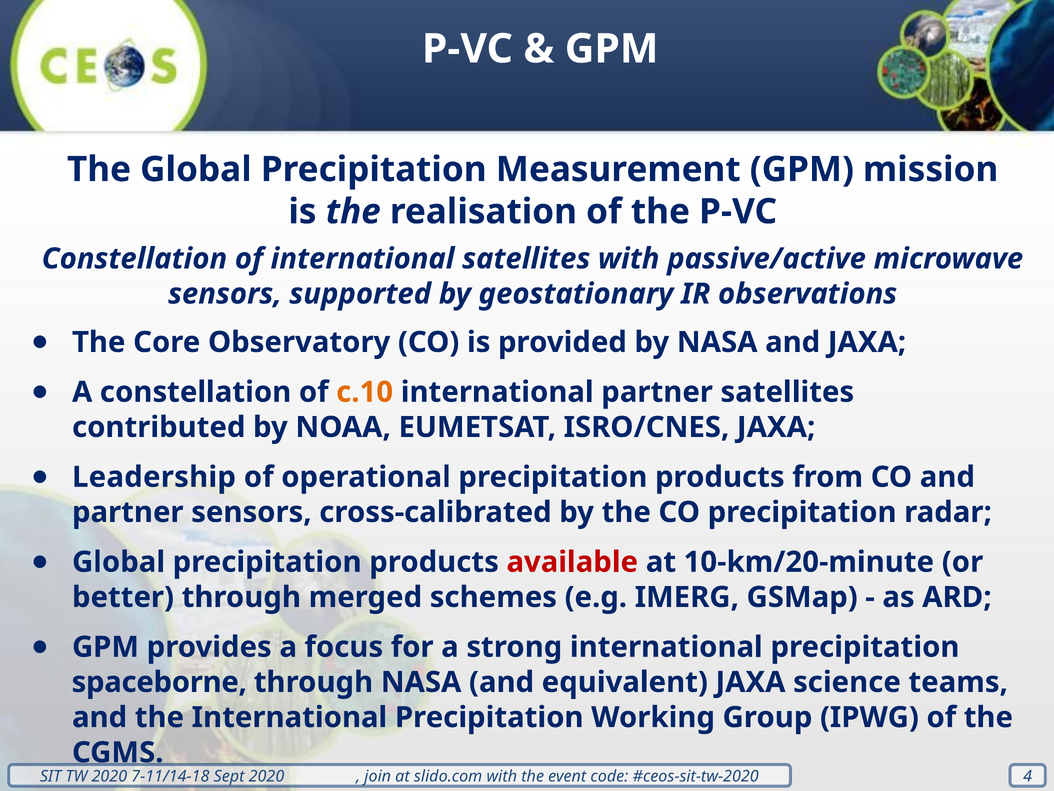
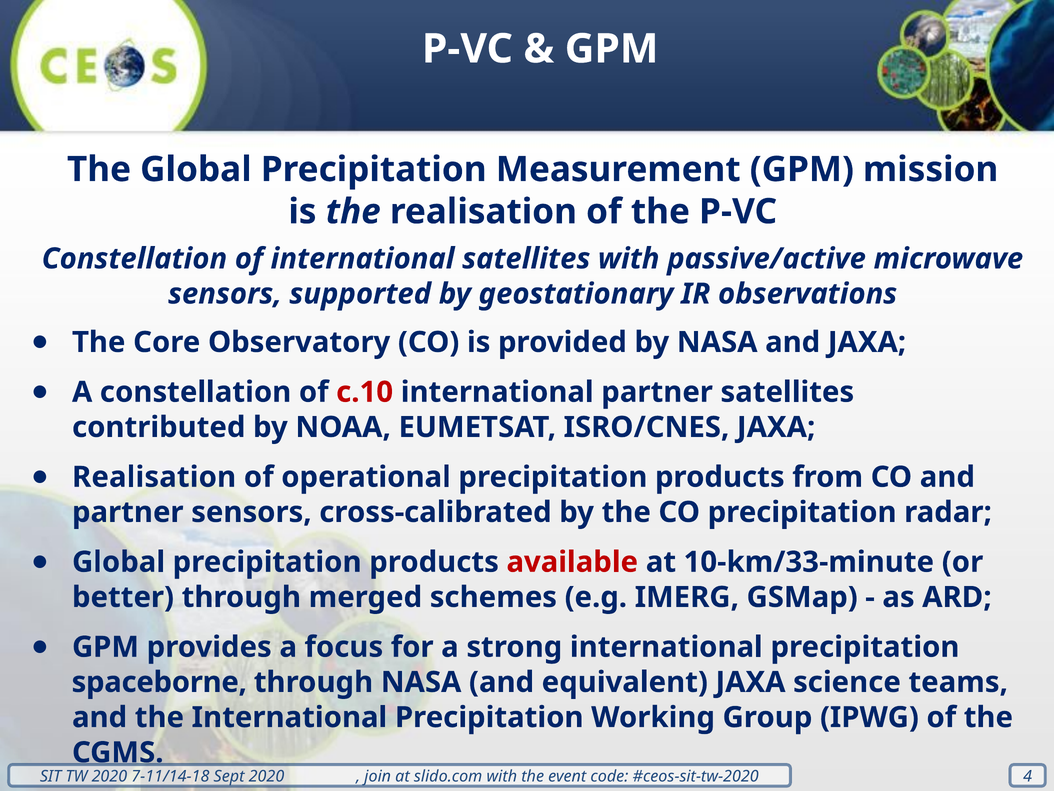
c.10 colour: orange -> red (365, 392)
Leadership: Leadership -> Realisation (154, 477)
10-km/20-minute: 10-km/20-minute -> 10-km/33-minute (809, 562)
